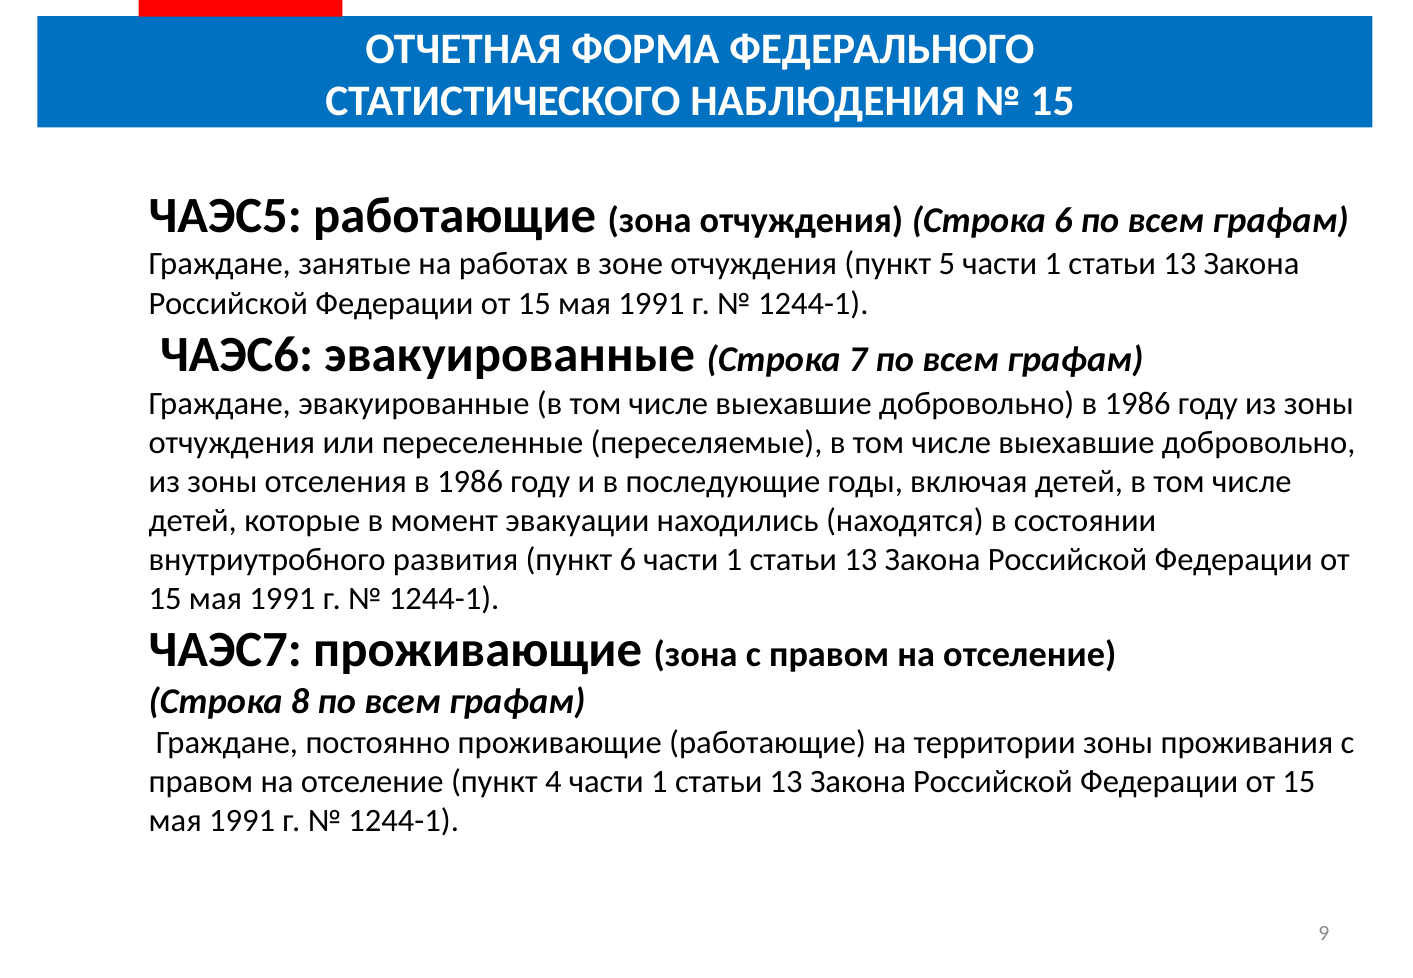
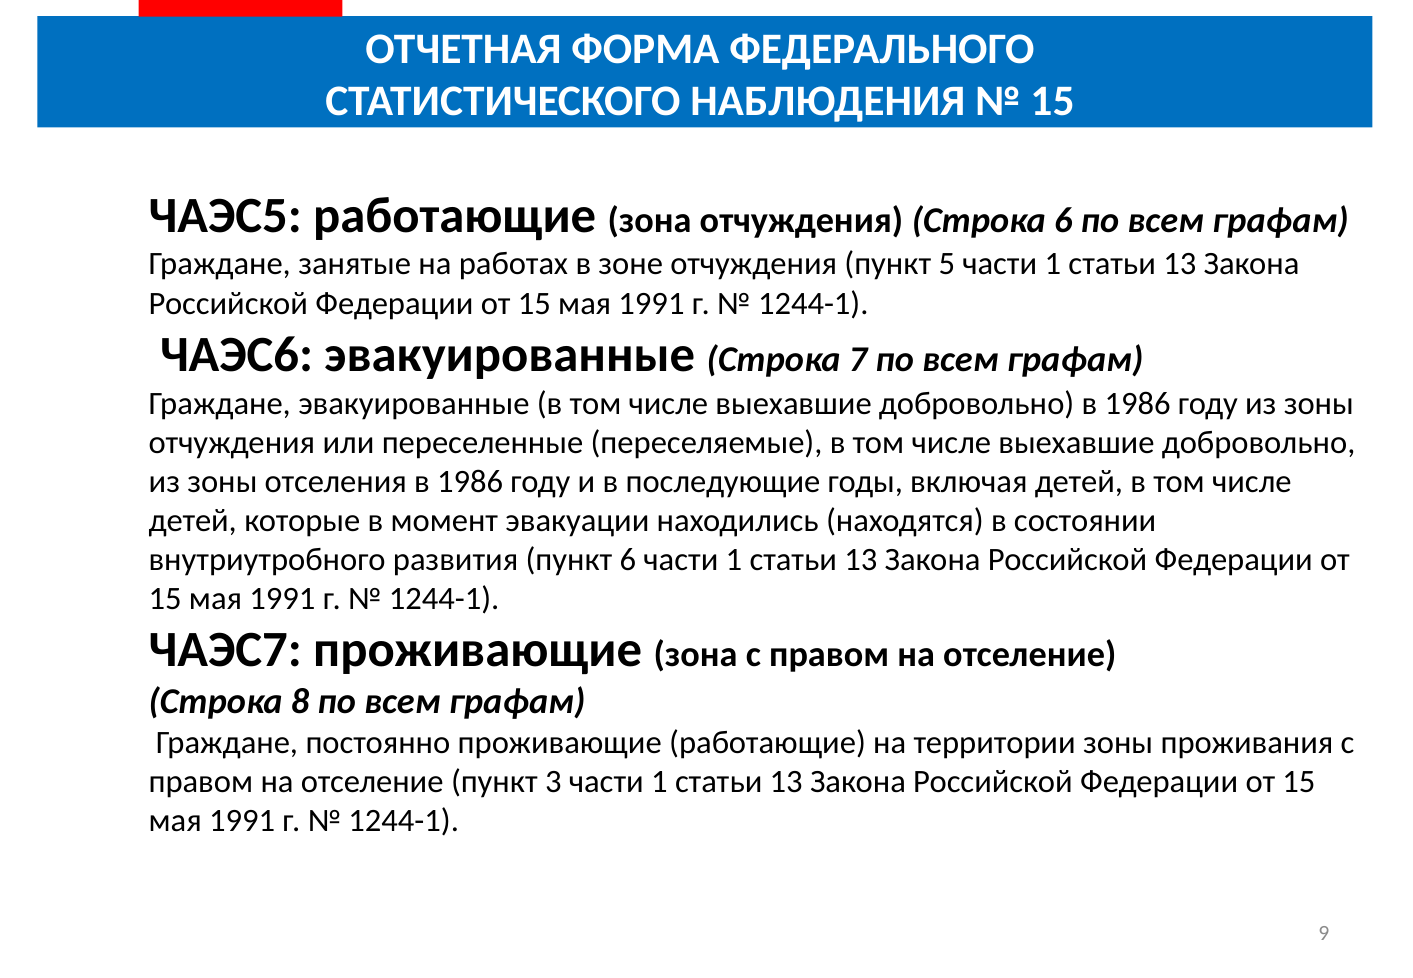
4: 4 -> 3 (553, 782)
